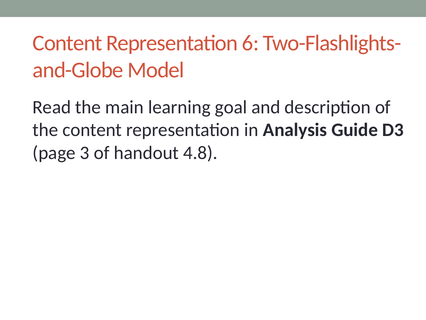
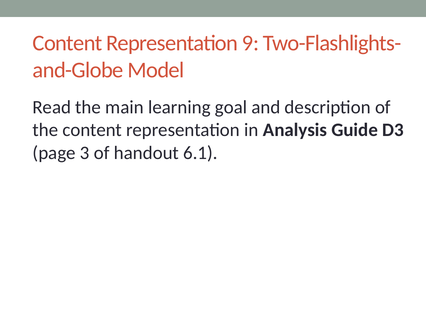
6: 6 -> 9 (251, 43)
4.8: 4.8 -> 6.1 (201, 153)
